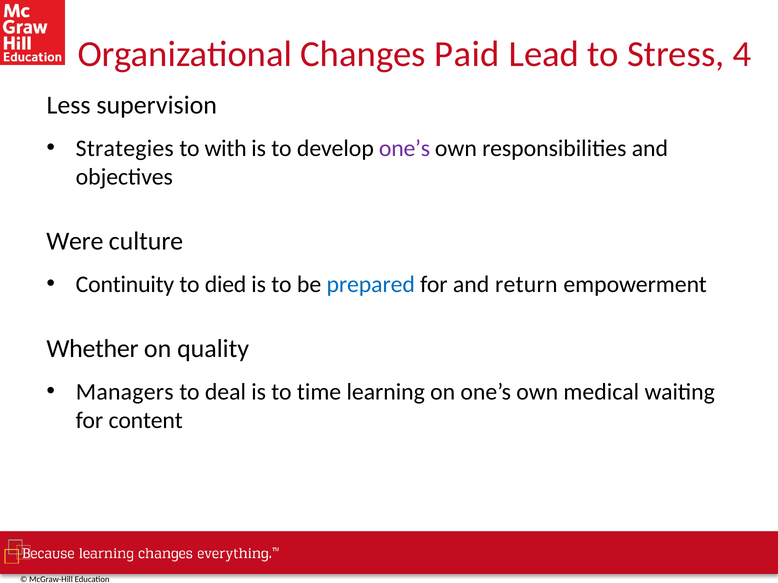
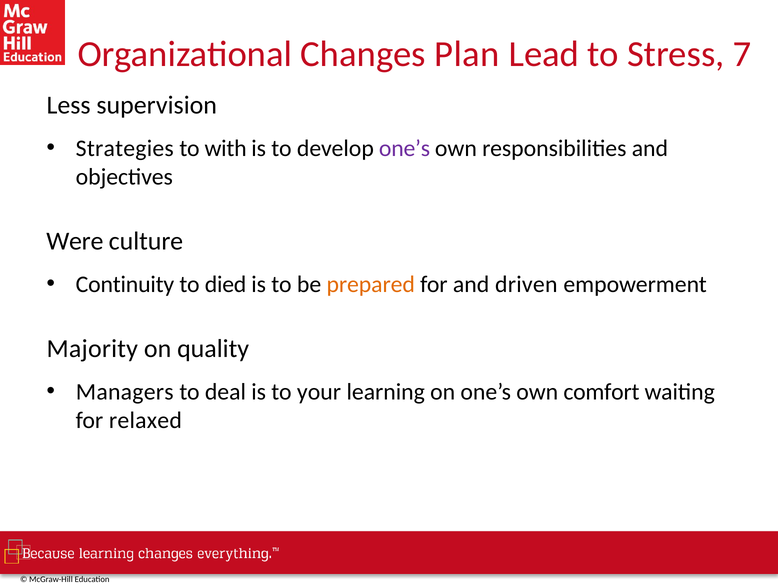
Paid: Paid -> Plan (467, 54)
4: 4 -> 7 (742, 54)
prepared colour: blue -> orange (371, 285)
return: return -> driven (526, 285)
Whether: Whether -> Majority (92, 349)
time: time -> your (319, 392)
medical: medical -> comfort (601, 392)
content: content -> relaxed (145, 421)
